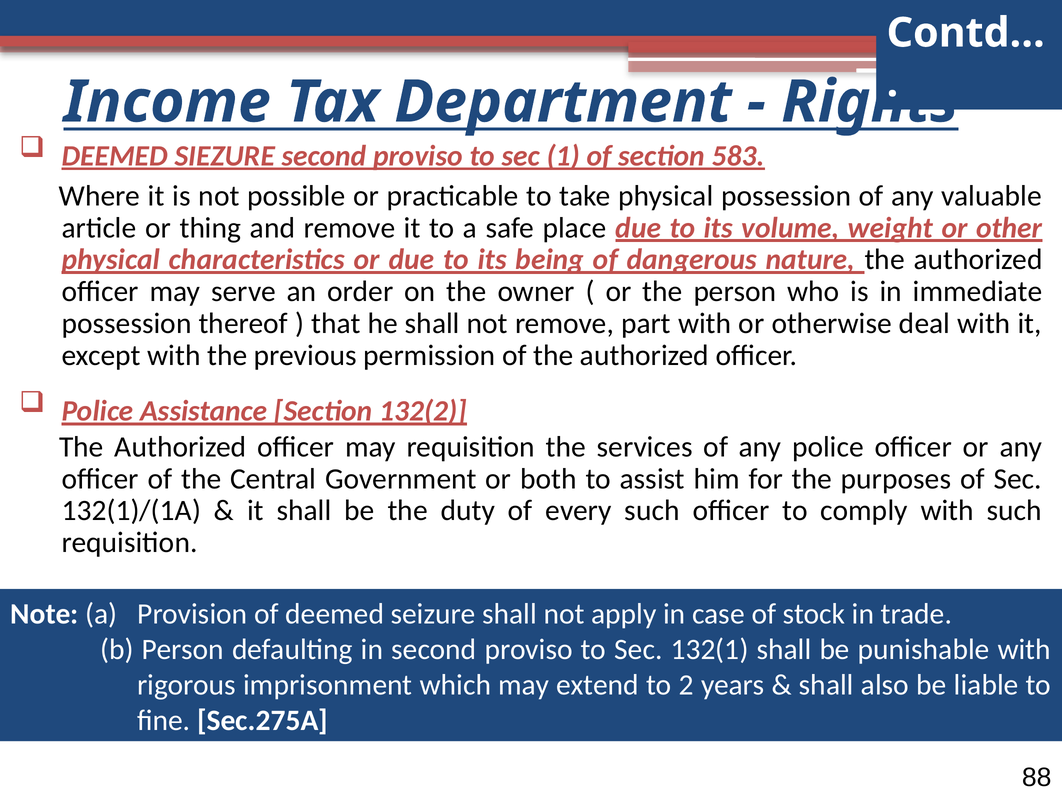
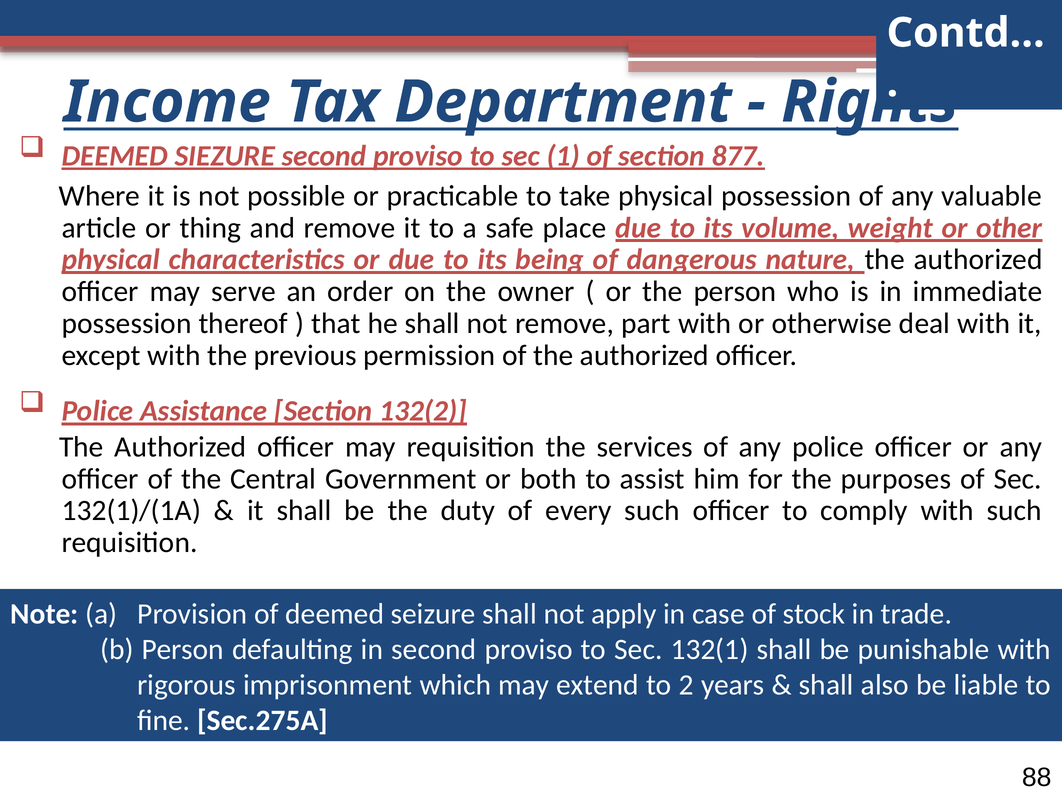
583: 583 -> 877 (738, 156)
